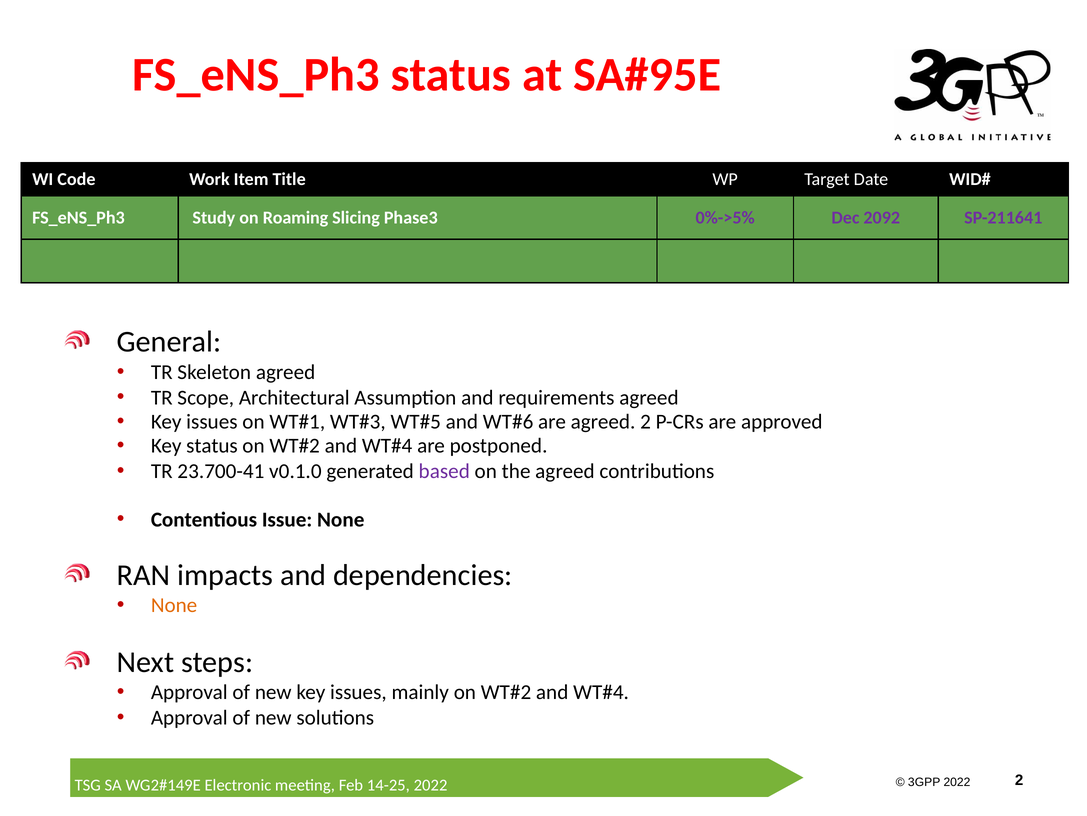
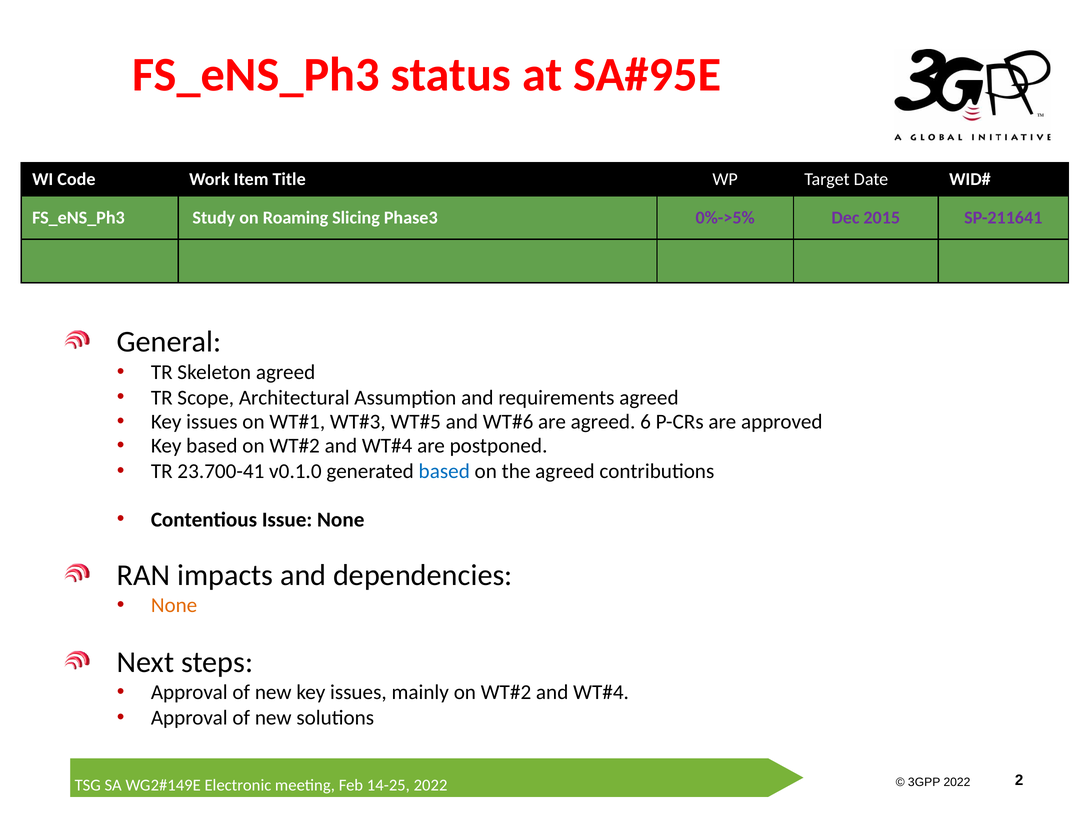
2092: 2092 -> 2015 (882, 217)
agreed 2: 2 -> 6 (646, 421)
Key status: status -> based (212, 445)
based colour: purple -> blue (444, 471)
